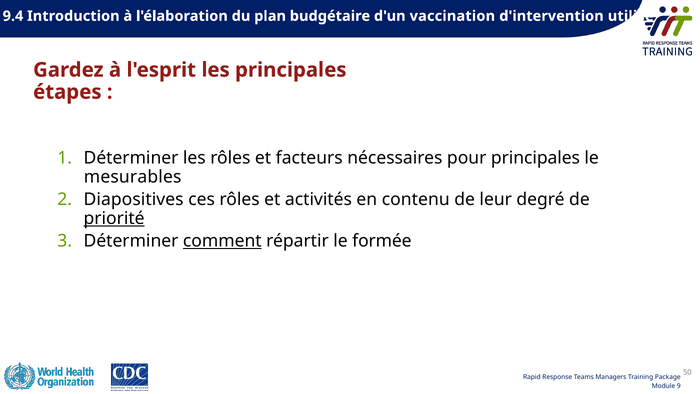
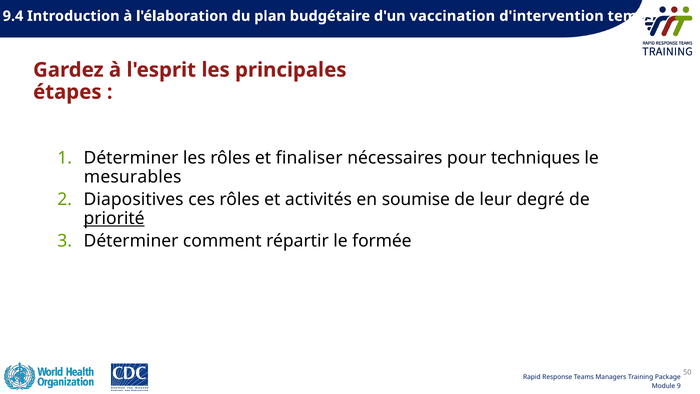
utilisé: utilisé -> temps (631, 16)
facteurs: facteurs -> finaliser (309, 158)
pour principales: principales -> techniques (536, 158)
contenu: contenu -> soumise (416, 200)
comment underline: present -> none (222, 241)
